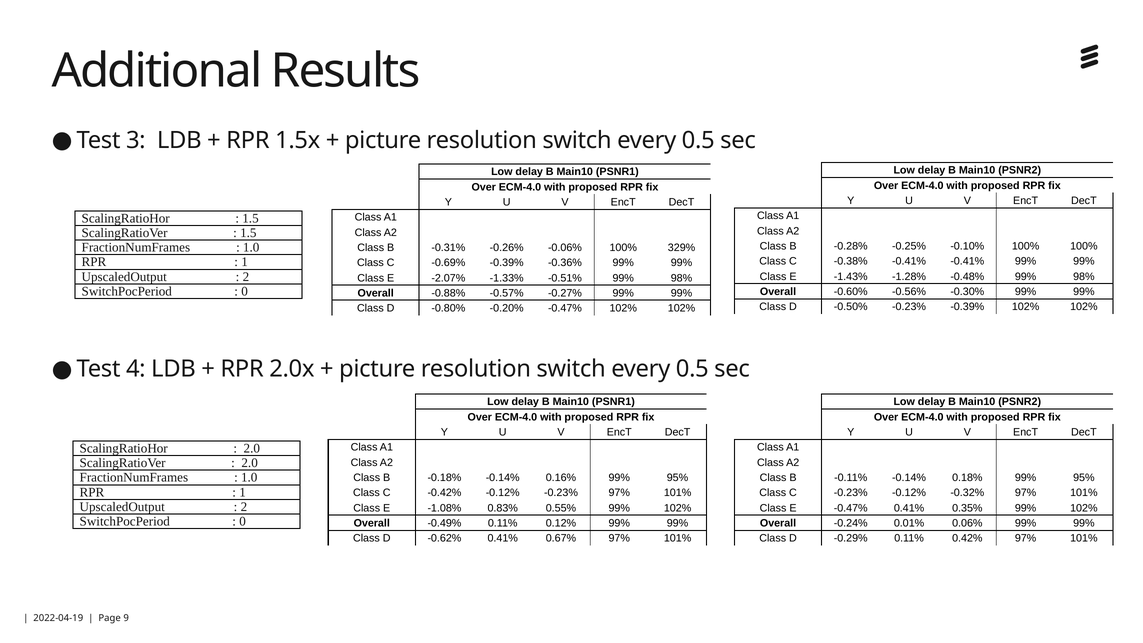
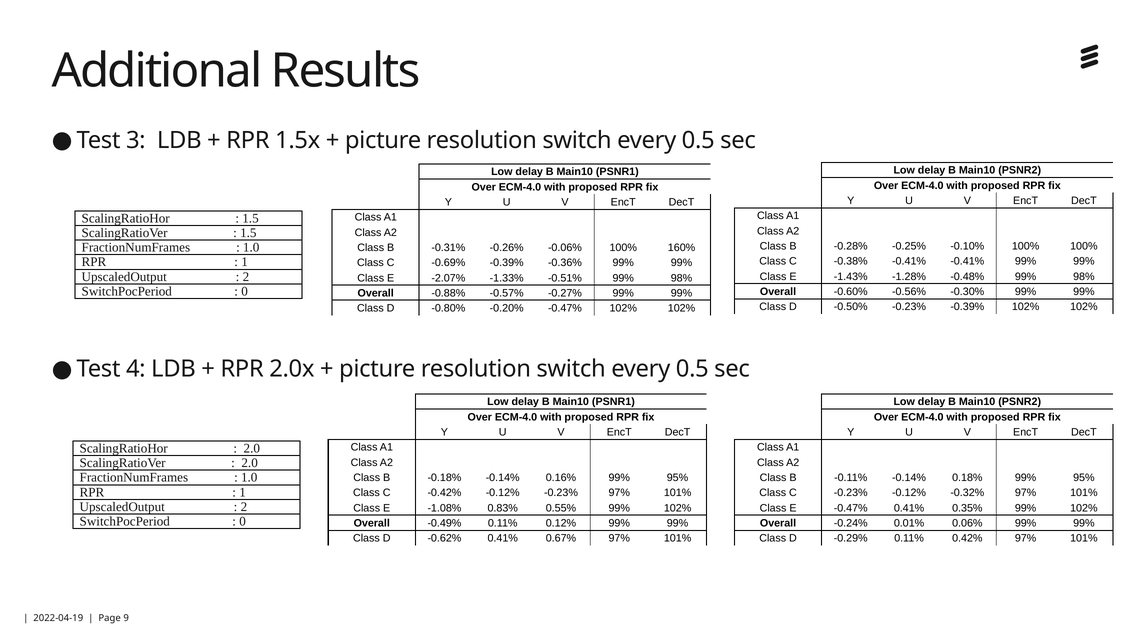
329%: 329% -> 160% (682, 248)
